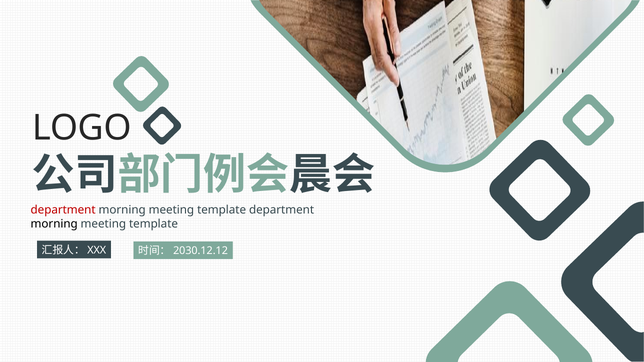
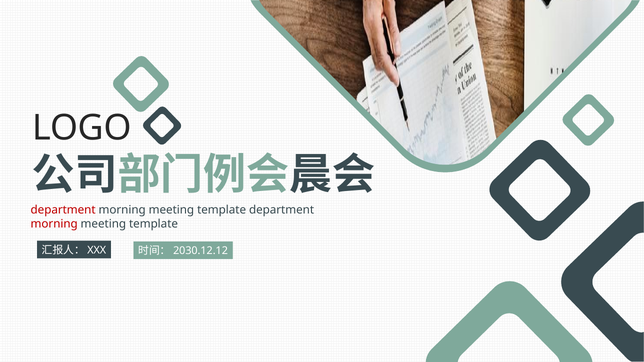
morning colour: black -> red (54, 224)
